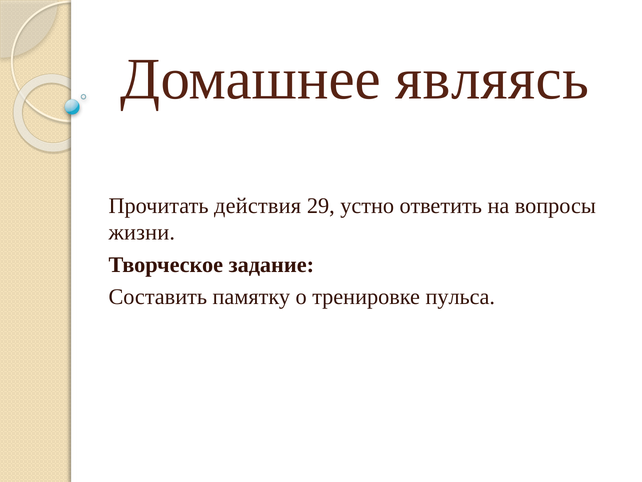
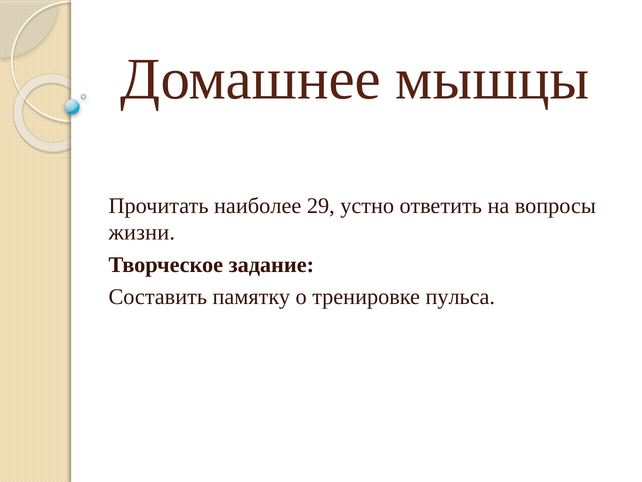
являясь: являясь -> мышцы (492, 79)
действия: действия -> наиболее (258, 206)
